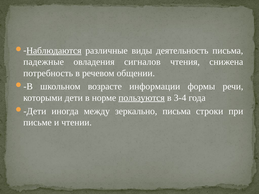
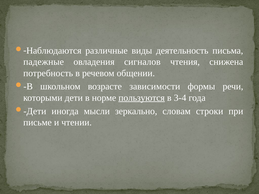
Наблюдаются underline: present -> none (54, 51)
информации: информации -> зависимости (155, 87)
между: между -> мысли (97, 111)
зеркально письма: письма -> словам (177, 111)
